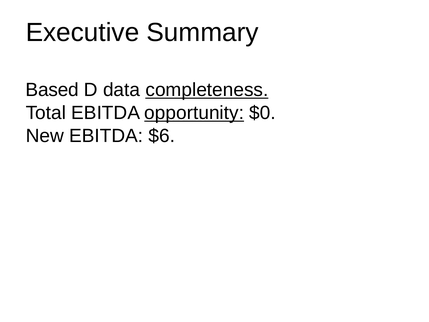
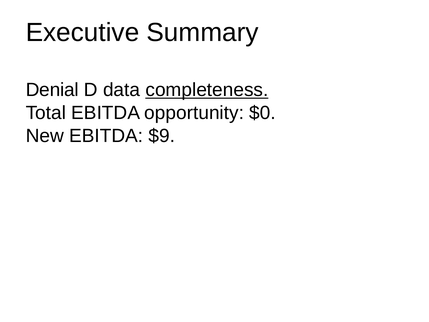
Based: Based -> Denial (52, 90)
opportunity underline: present -> none (194, 113)
$6: $6 -> $9 (162, 136)
